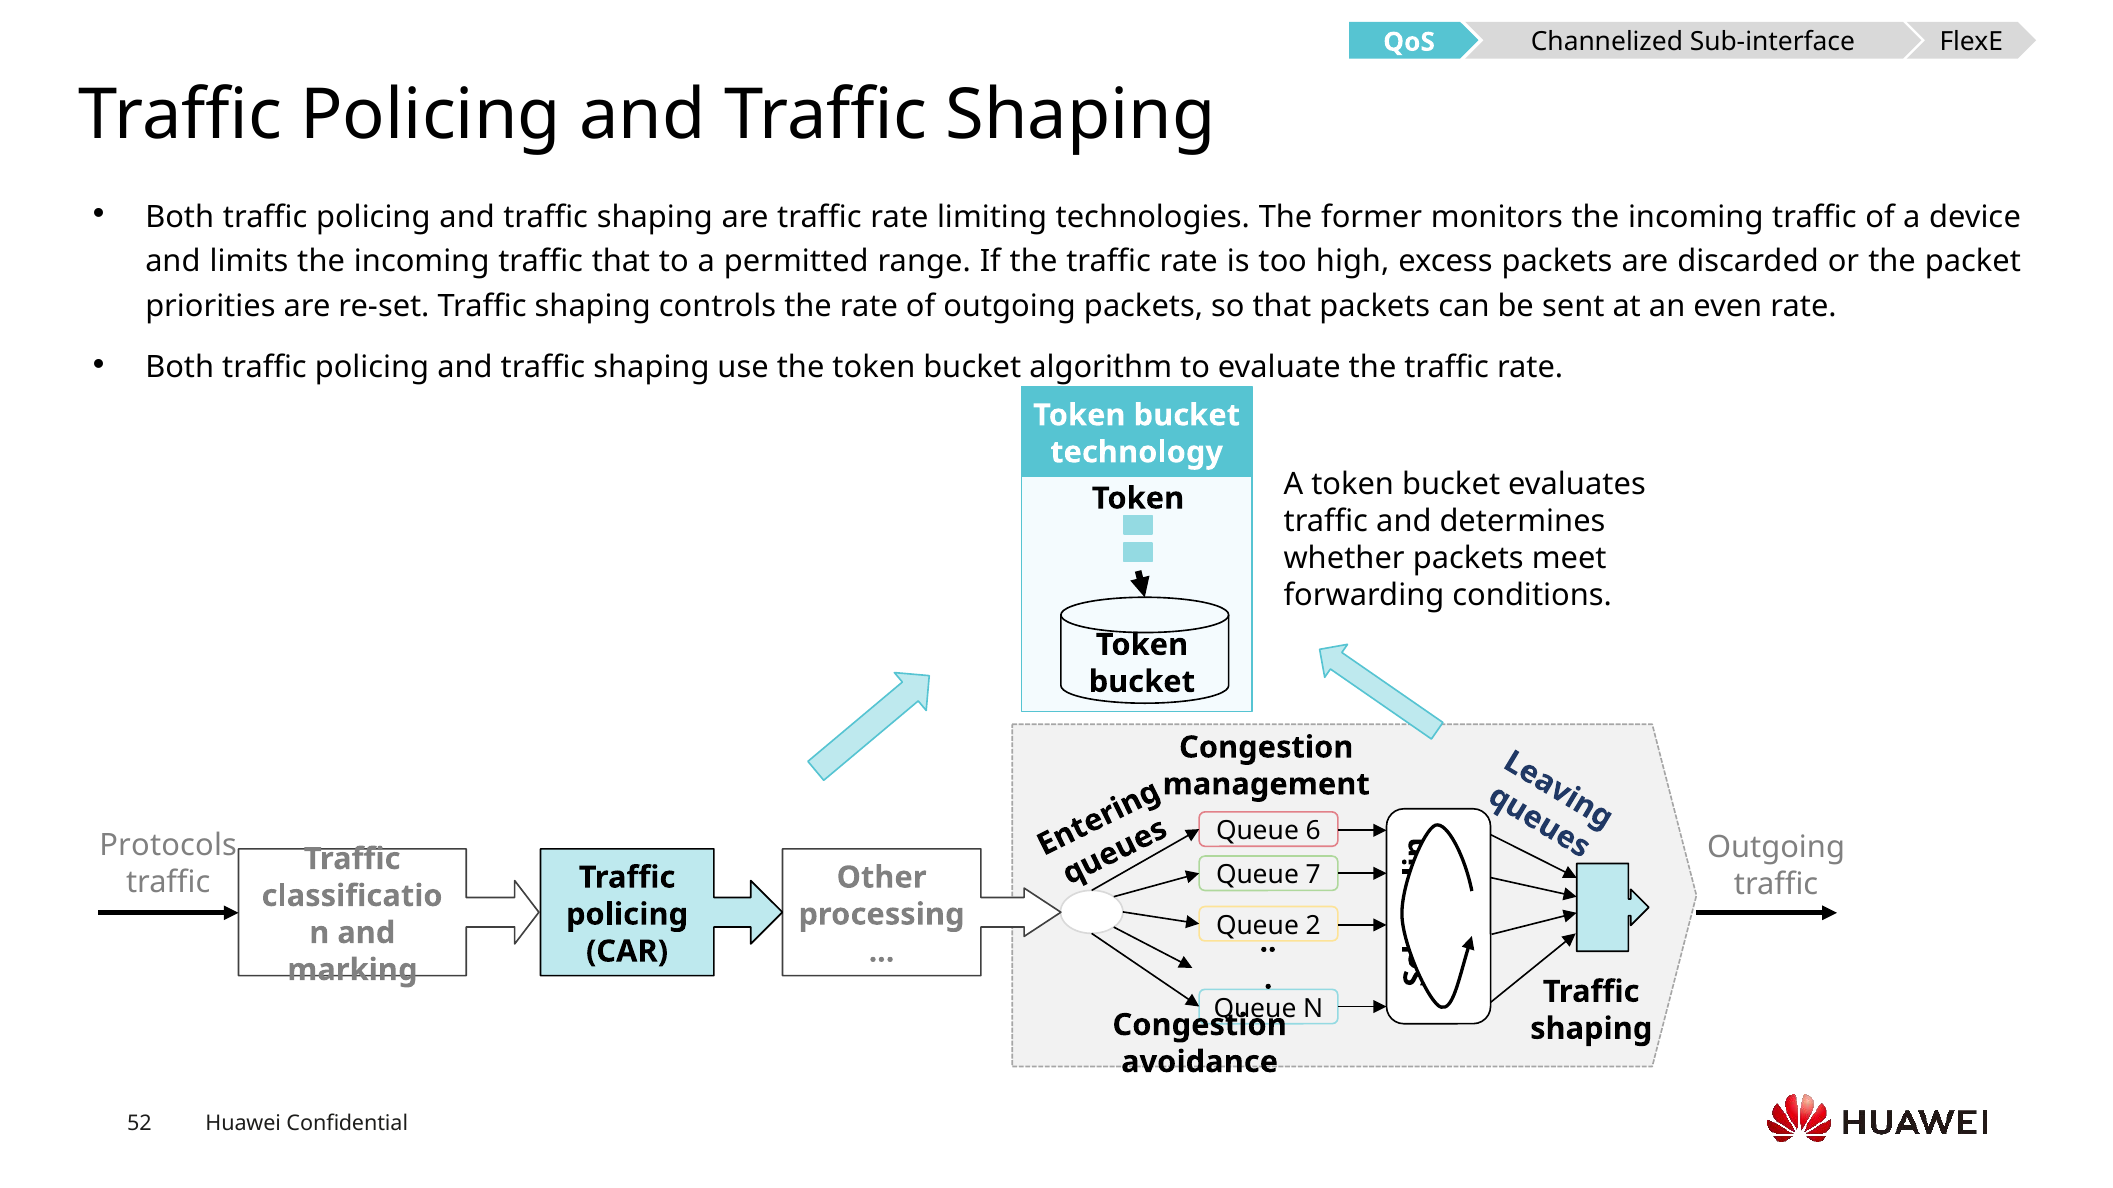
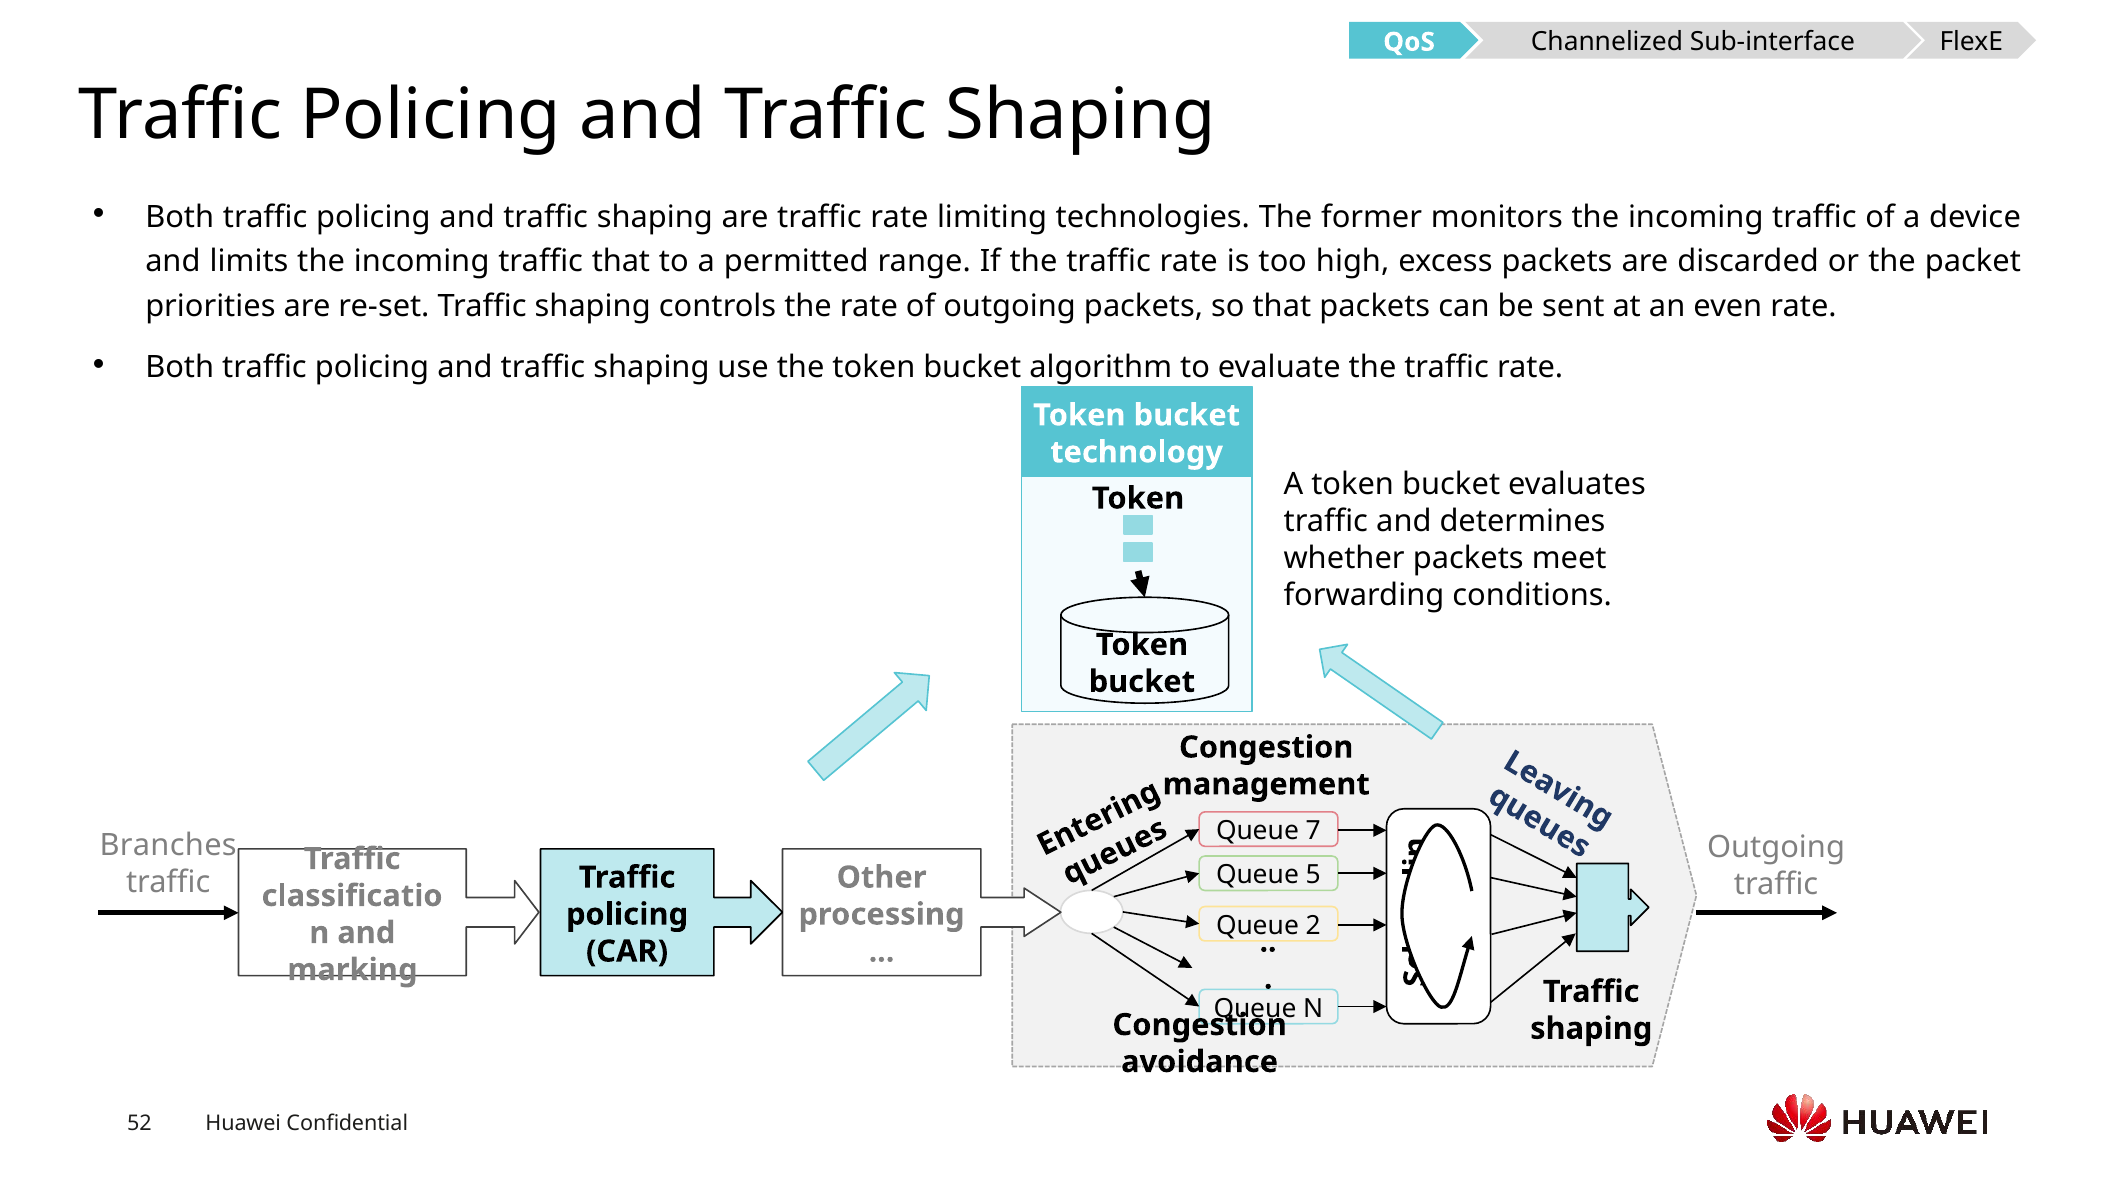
6: 6 -> 7 (1313, 831)
Protocols: Protocols -> Branches (168, 845)
7: 7 -> 5 (1313, 875)
